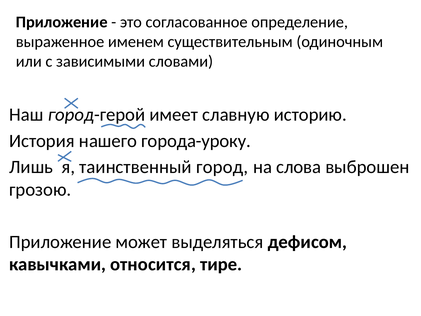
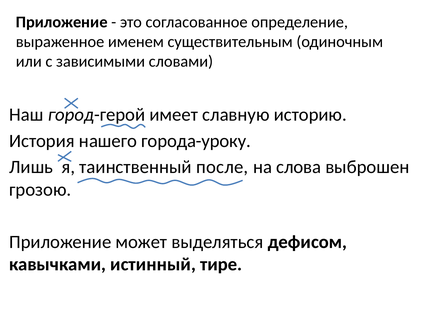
город: город -> после (222, 167)
относится: относится -> истинный (153, 264)
